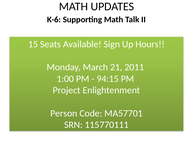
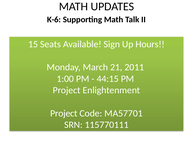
94:15: 94:15 -> 44:15 (108, 79)
Person: Person -> Project (64, 114)
